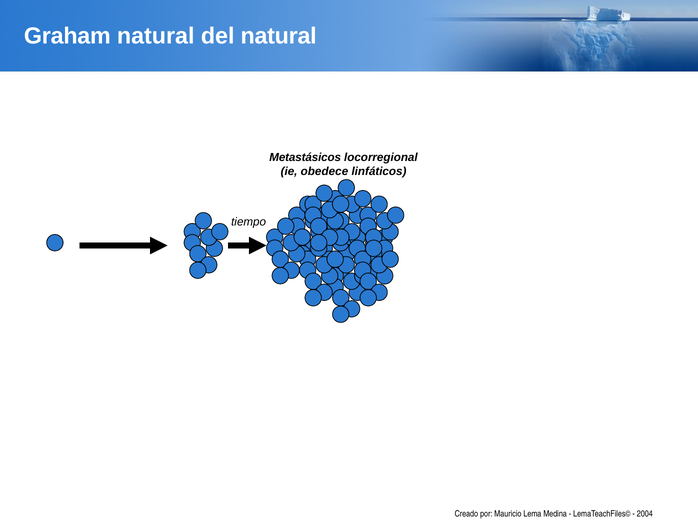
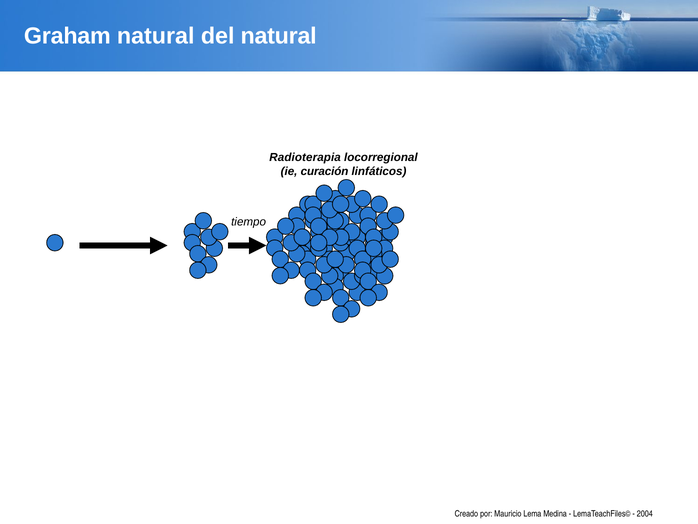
Metastásicos: Metastásicos -> Radioterapia (305, 157)
obedece: obedece -> curación (325, 171)
